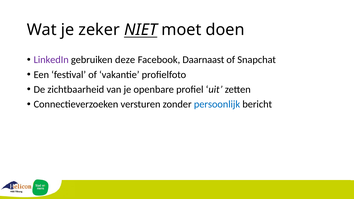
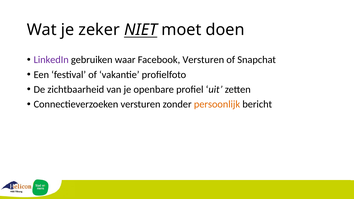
deze: deze -> waar (125, 60)
Facebook Daarnaast: Daarnaast -> Versturen (203, 60)
persoonlijk colour: blue -> orange (217, 104)
